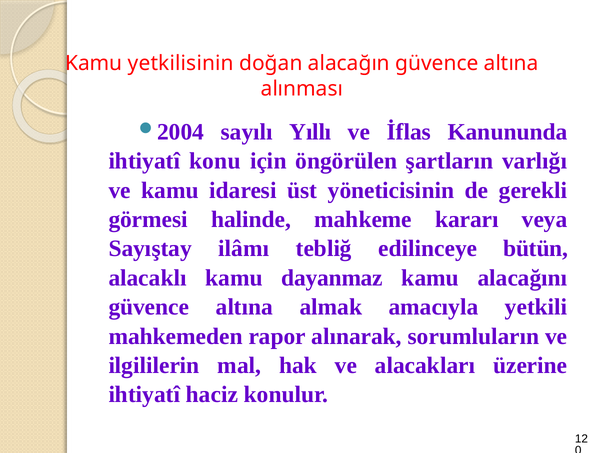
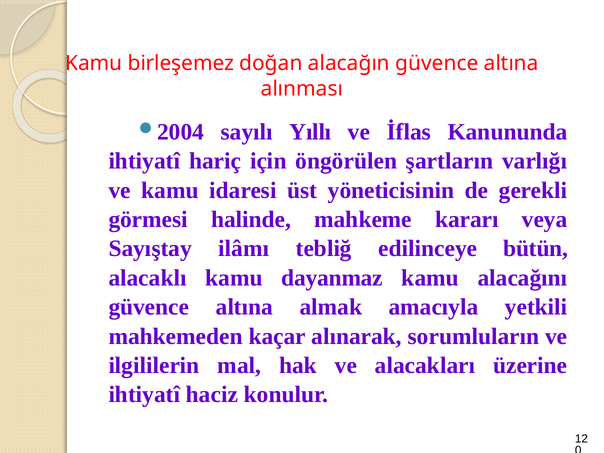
yetkilisinin: yetkilisinin -> birleşemez (181, 64)
konu: konu -> hariç (215, 161)
rapor: rapor -> kaçar (277, 336)
